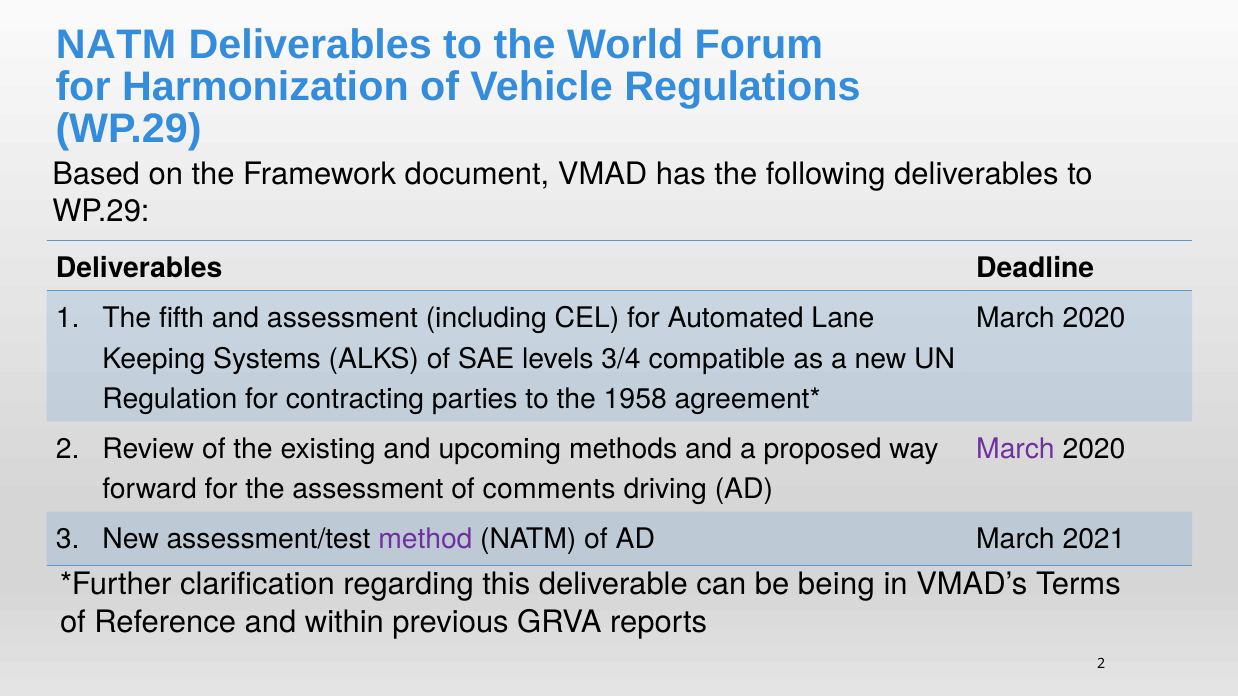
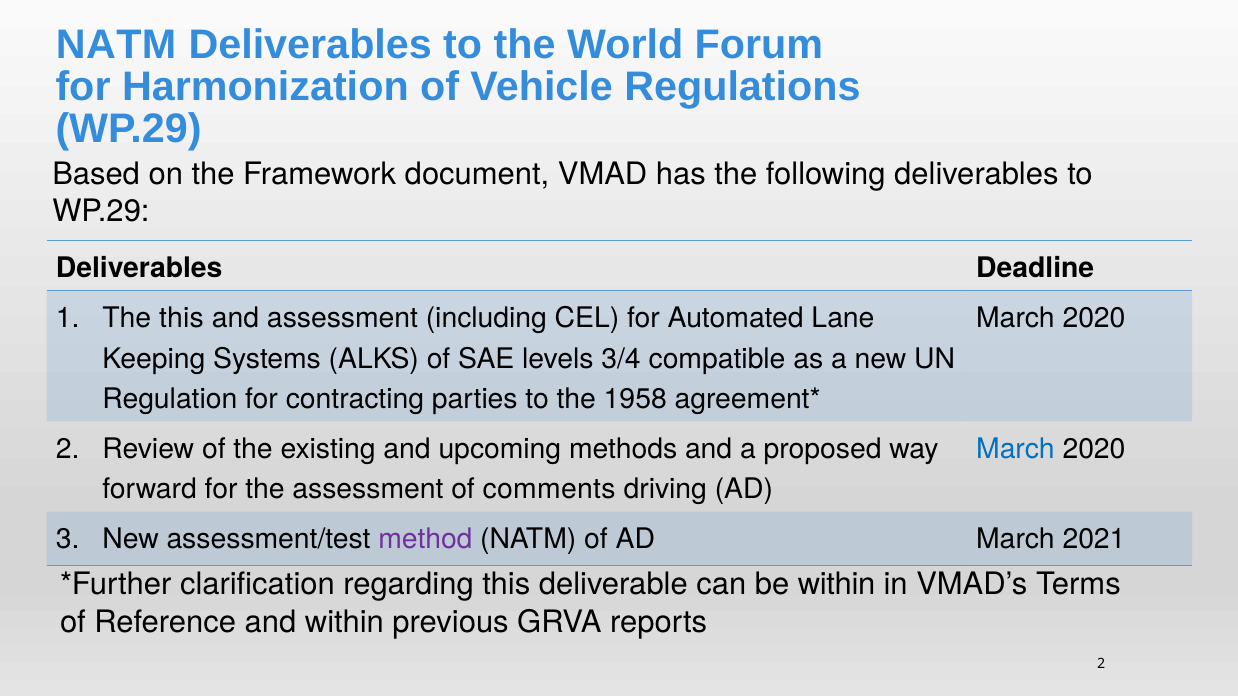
The fifth: fifth -> this (181, 318)
March colour: purple -> blue (1015, 449)
be being: being -> within (837, 585)
